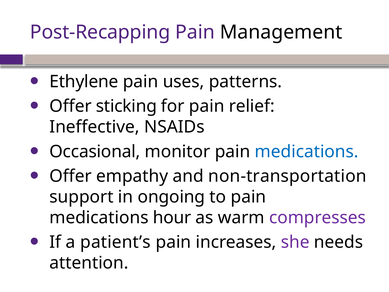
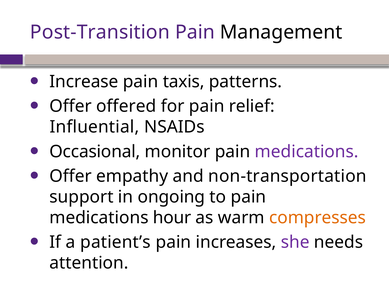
Post-Recapping: Post-Recapping -> Post-Transition (100, 32)
Ethylene: Ethylene -> Increase (84, 82)
uses: uses -> taxis (184, 82)
sticking: sticking -> offered (126, 106)
Ineffective: Ineffective -> Influential (94, 127)
medications colour: blue -> purple (307, 151)
compresses colour: purple -> orange (317, 217)
